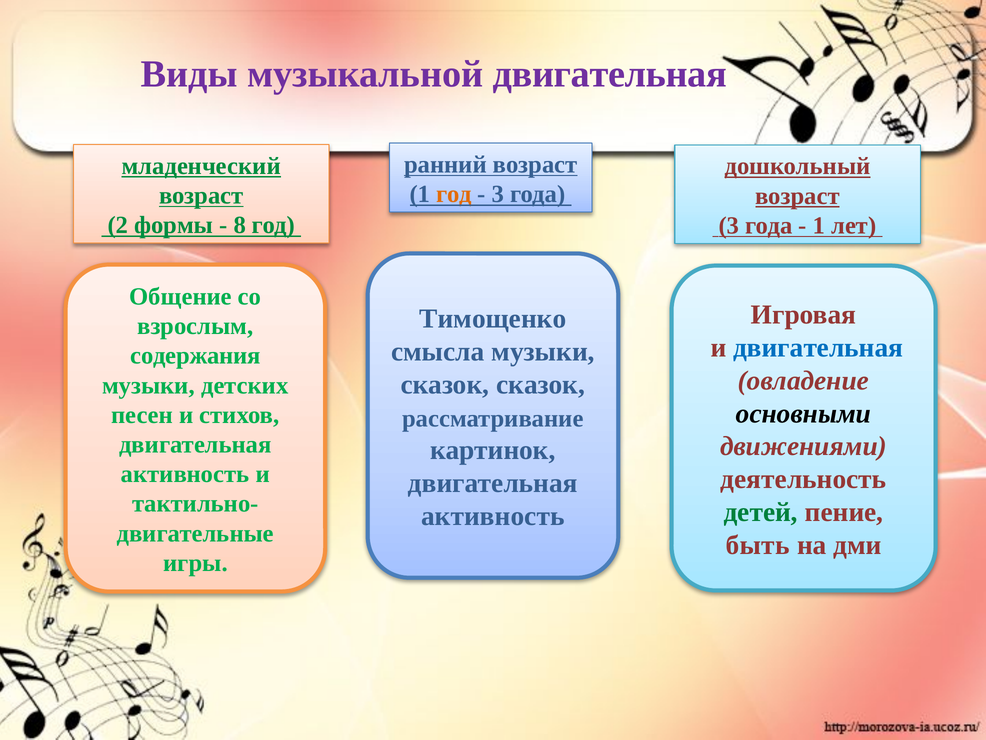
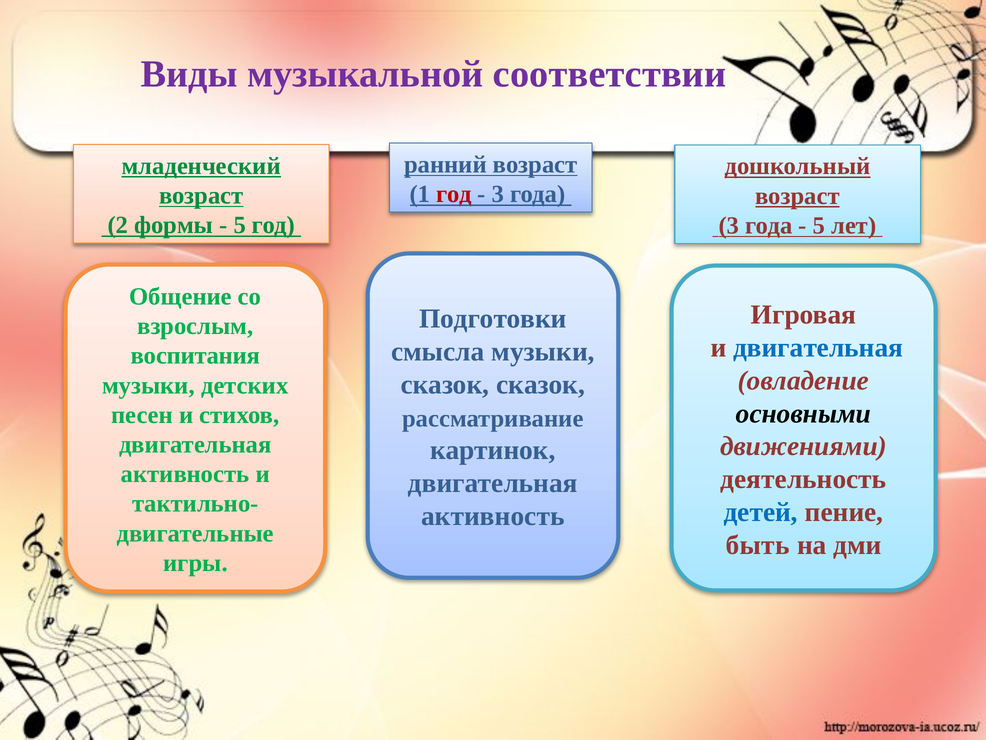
музыкальной двигательная: двигательная -> соответствии (610, 74)
год colour: orange -> red (454, 194)
8: 8 -> 5 (240, 225)
1: 1 -> 5 (819, 225)
Тимощенко: Тимощенко -> Подготовки (493, 319)
содержания: содержания -> воспитания (195, 356)
детей colour: green -> blue (761, 512)
